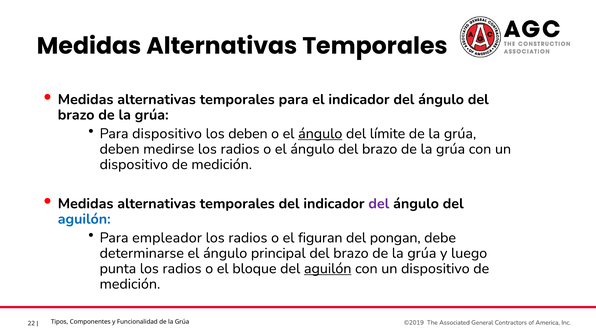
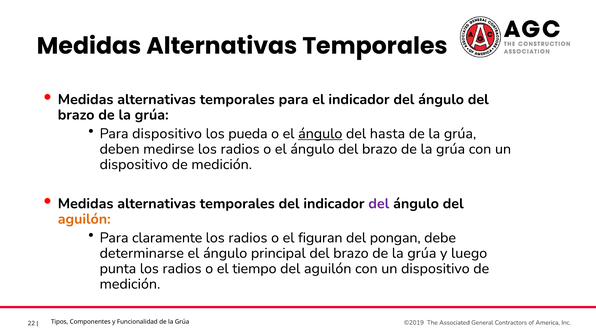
los deben: deben -> pueda (248, 134)
límite: límite -> hasta (387, 134)
aguilón colour: blue -> orange (84, 219)
empleador: empleador -> claramente (167, 238)
bloque: bloque -> tiempo (254, 269)
aguilón underline: present -> none (328, 269)
